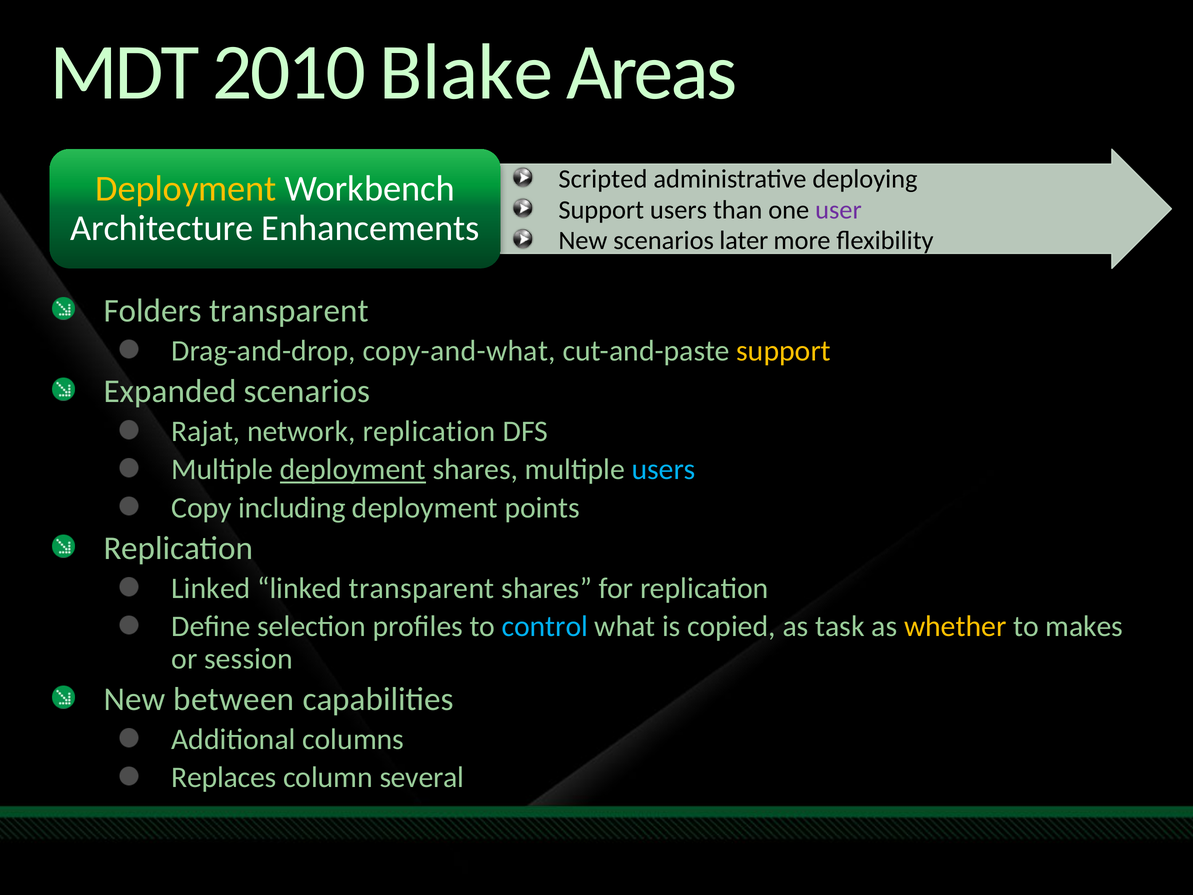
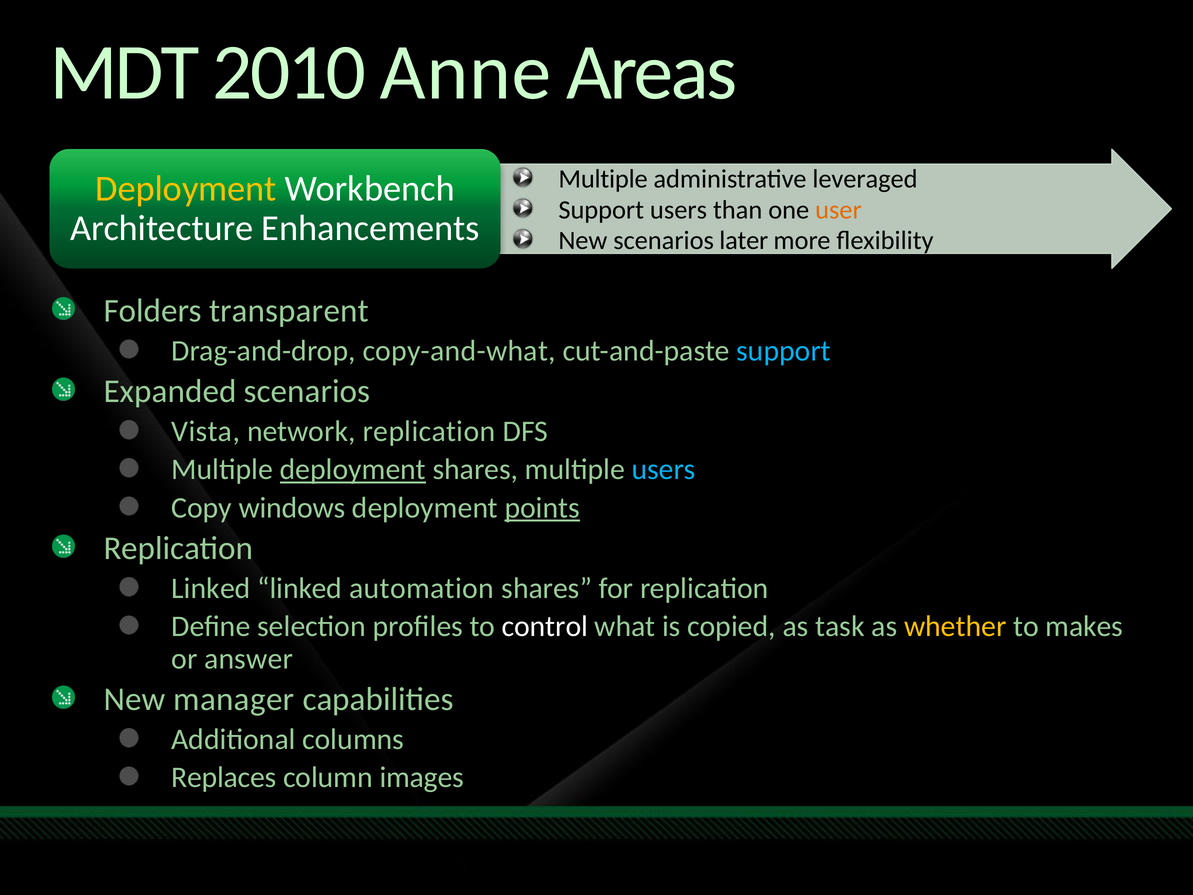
Blake: Blake -> Anne (466, 72)
Scripted: Scripted -> Multiple (603, 179)
deploying: deploying -> leveraged (865, 179)
user colour: purple -> orange (838, 210)
support colour: yellow -> light blue (784, 351)
Rajat: Rajat -> Vista (206, 431)
including: including -> windows (292, 508)
points underline: none -> present (542, 508)
linked transparent: transparent -> automation (422, 588)
control colour: light blue -> white (545, 626)
session: session -> answer (249, 659)
between: between -> manager (234, 699)
several: several -> images (422, 777)
